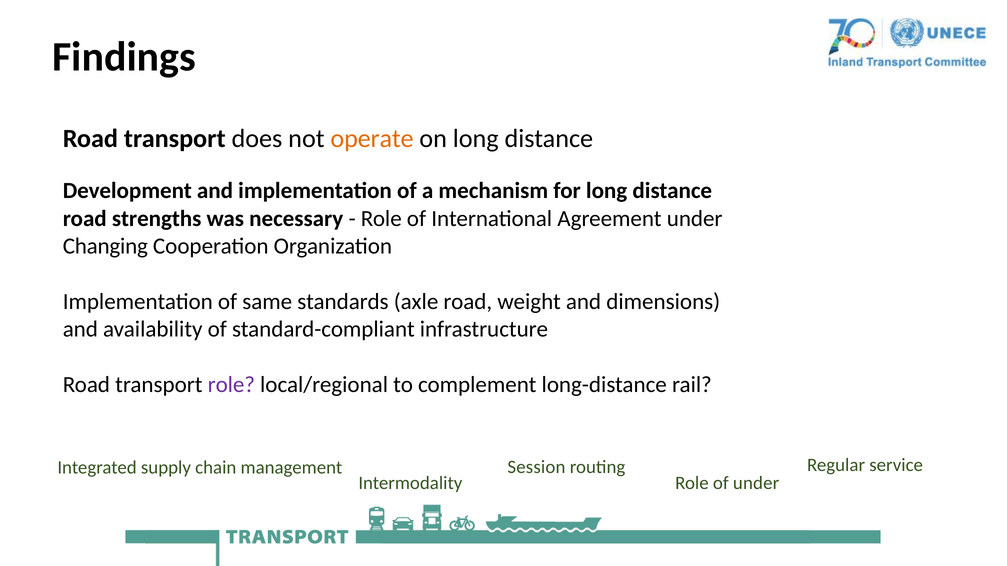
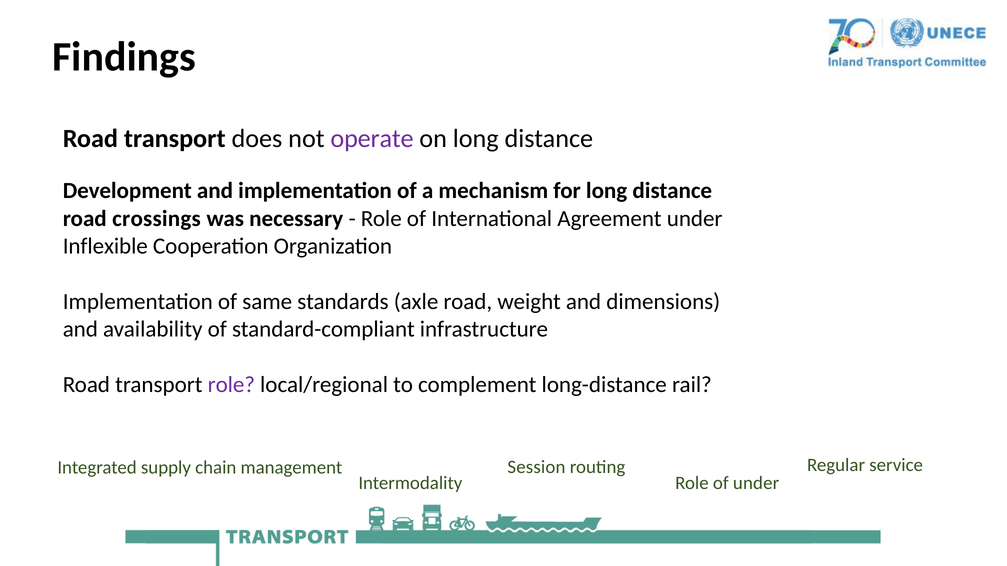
operate colour: orange -> purple (372, 139)
strengths: strengths -> crossings (156, 219)
Changing: Changing -> Inflexible (105, 246)
